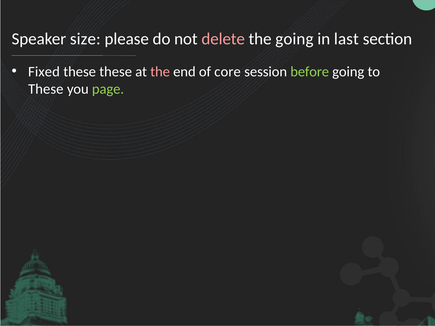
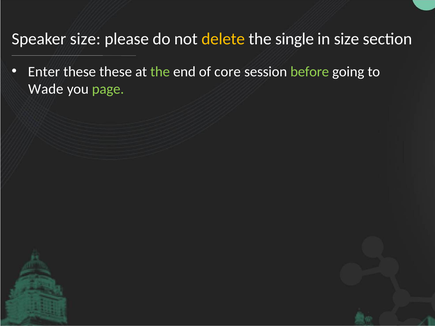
delete colour: pink -> yellow (223, 39)
the going: going -> single (295, 39)
in last: last -> size (347, 39)
Fixed: Fixed -> Enter (44, 72)
the colour: pink -> light green (160, 72)
These: These -> Wade (46, 89)
